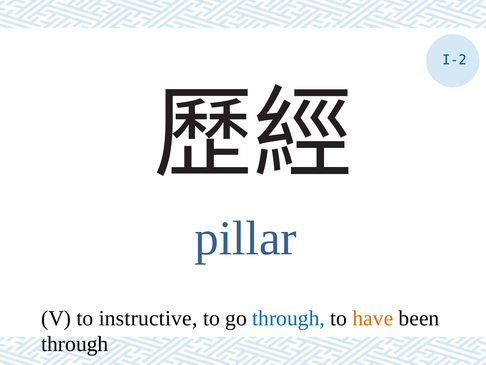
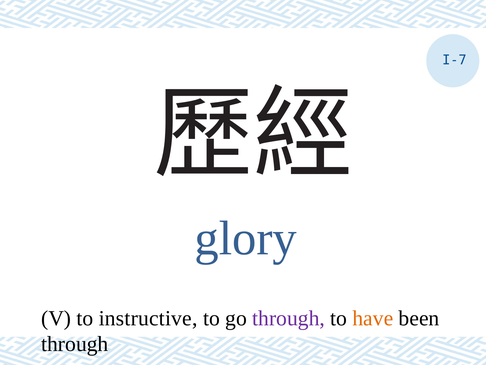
I-2: I-2 -> I-7 (454, 60)
pillar: pillar -> glory (246, 238)
through colour: blue -> purple (289, 318)
